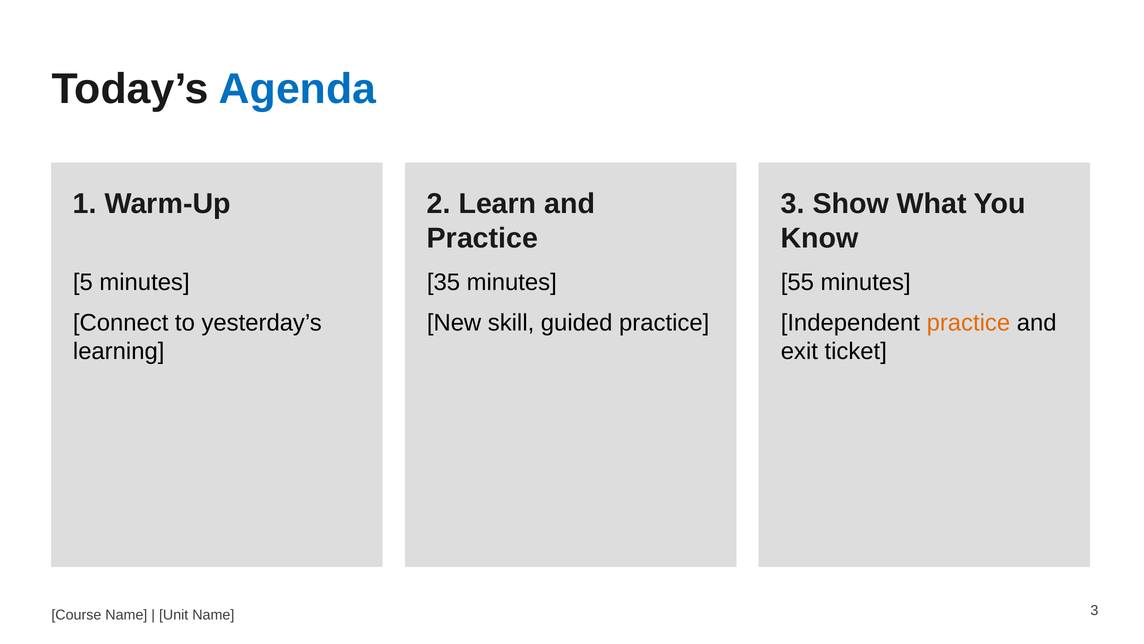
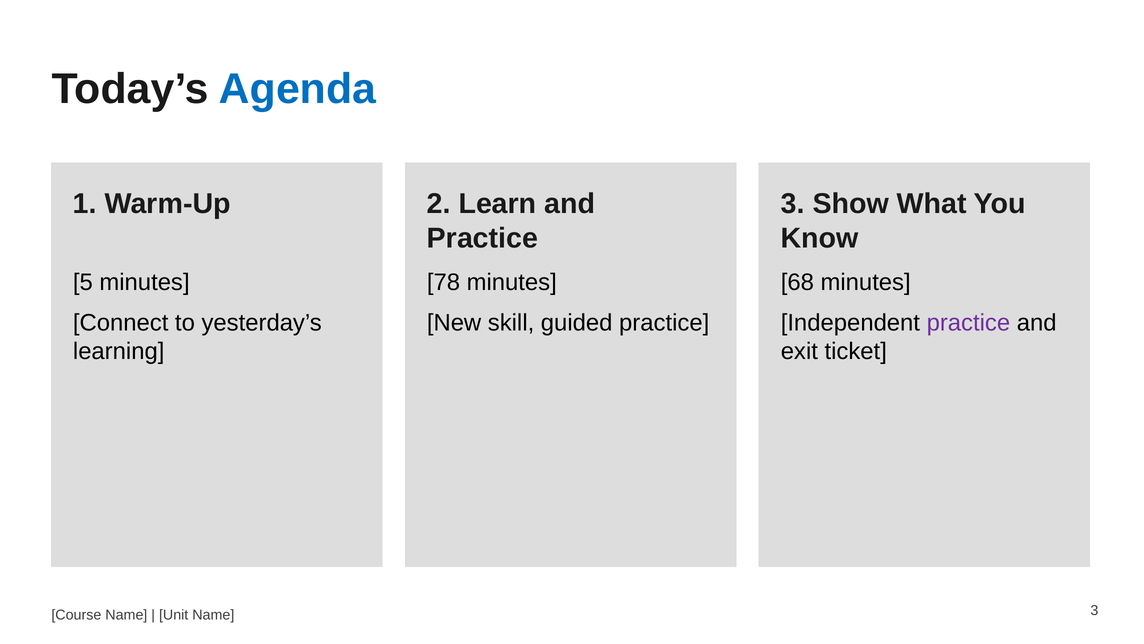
35: 35 -> 78 (443, 282)
55: 55 -> 68 (797, 282)
practice colour: orange -> purple (968, 323)
